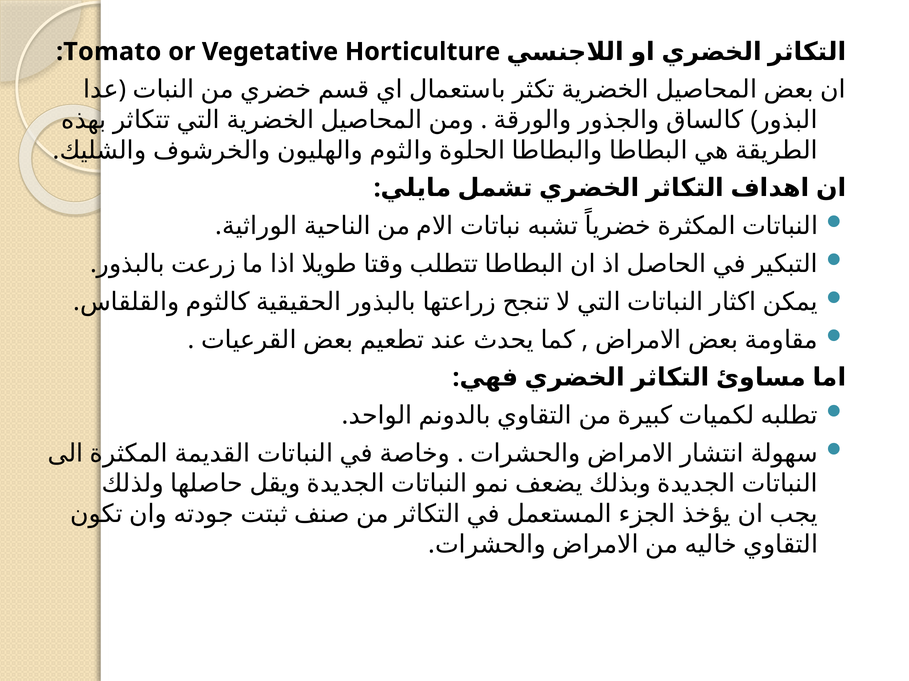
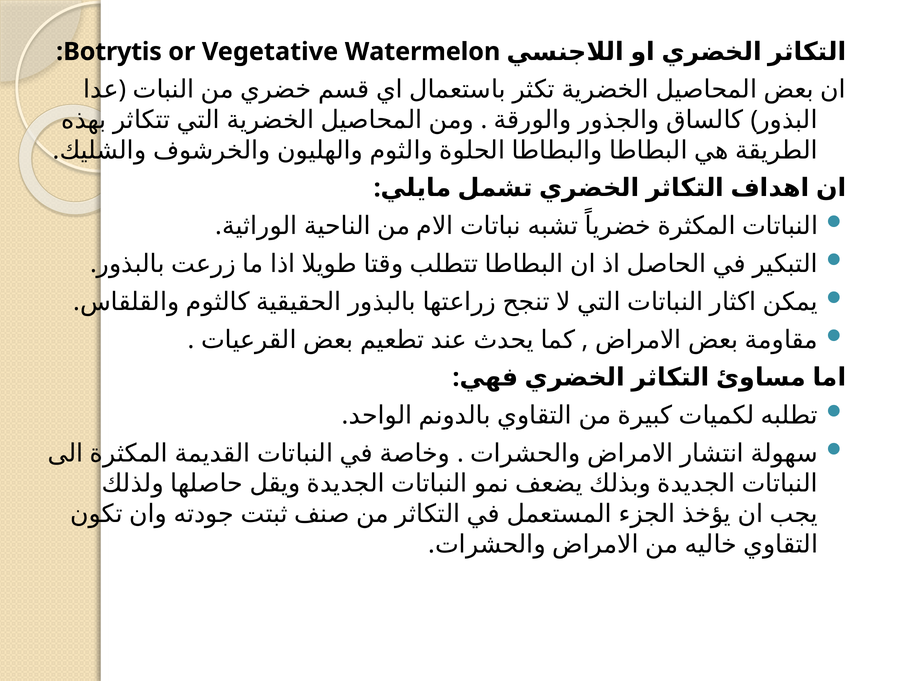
Tomato: Tomato -> Botrytis (112, 52)
Horticulture: Horticulture -> Watermelon (423, 52)
